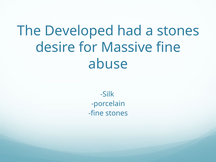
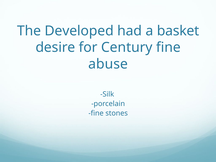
a stones: stones -> basket (178, 31)
Massive: Massive -> Century (127, 47)
